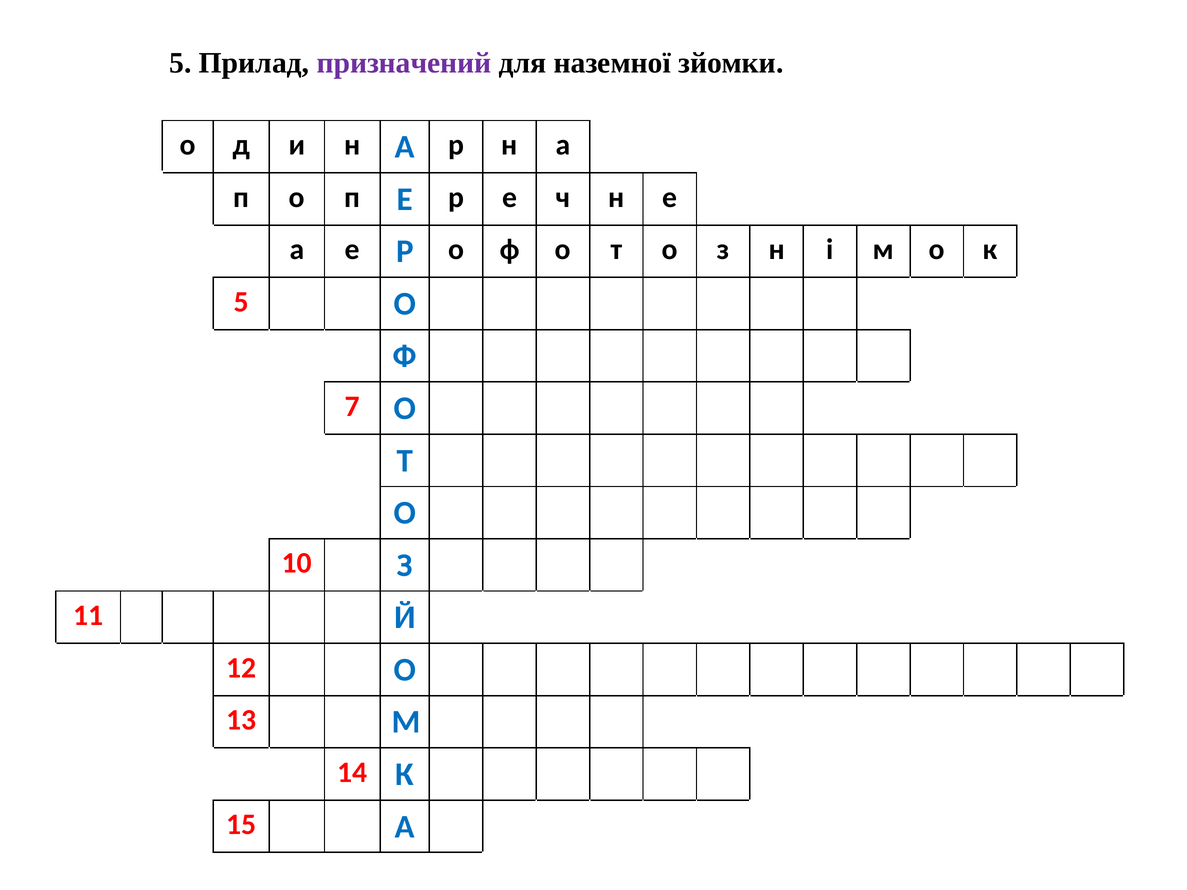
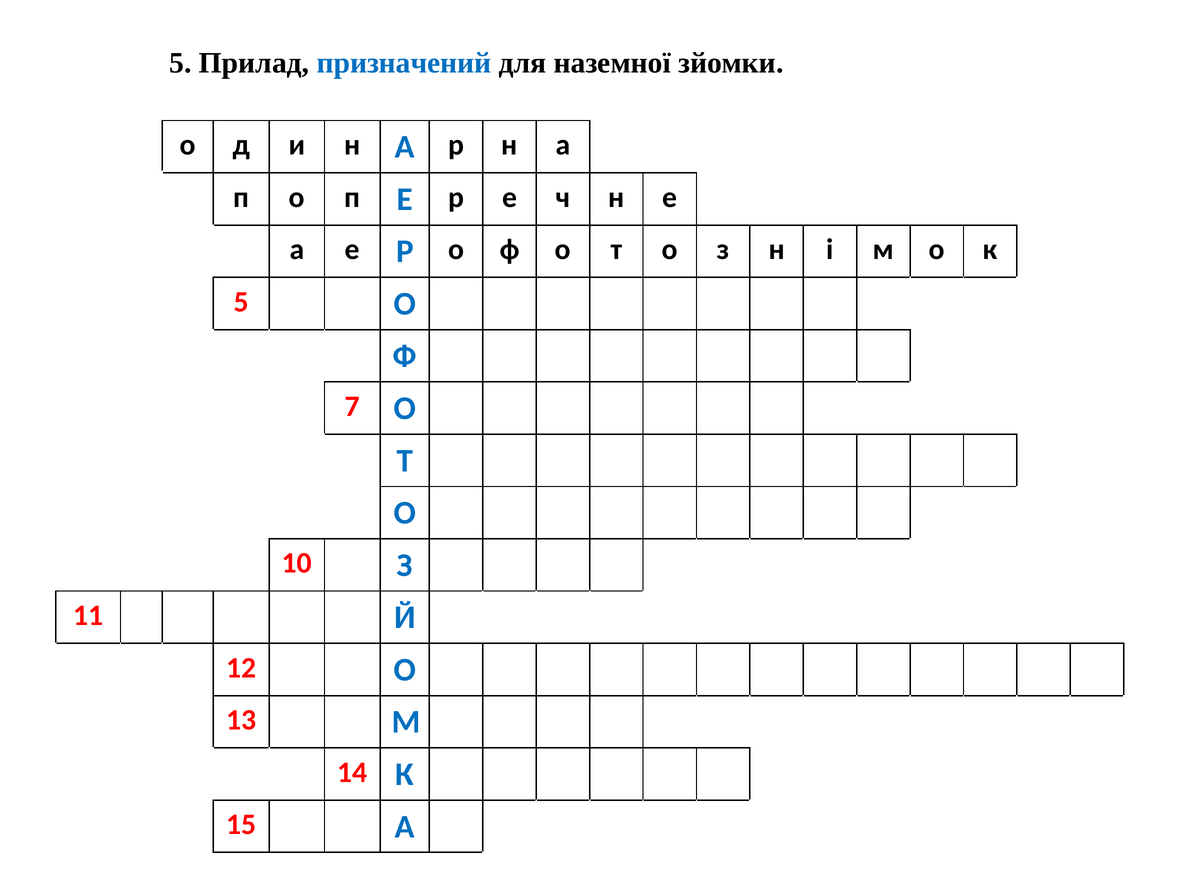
призначений colour: purple -> blue (404, 63)
